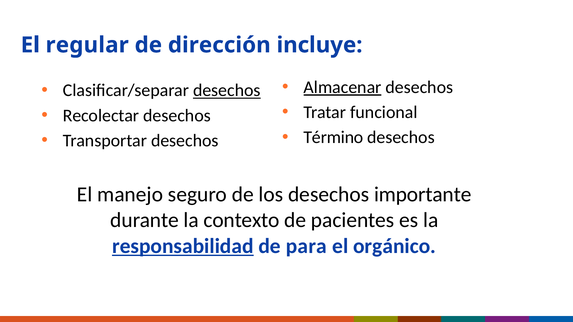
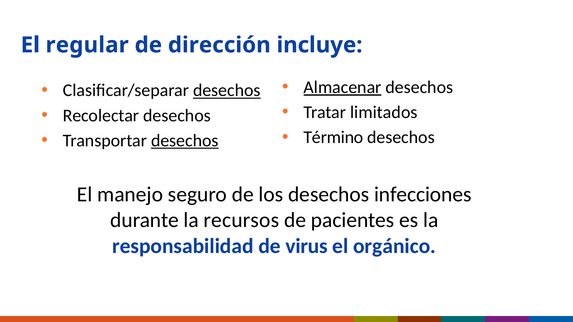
funcional: funcional -> limitados (384, 112)
desechos underline: none -> present (185, 141)
importante: importante -> infecciones (423, 195)
contexto: contexto -> recursos (241, 220)
responsabilidad underline: present -> none (183, 246)
para: para -> virus (307, 246)
